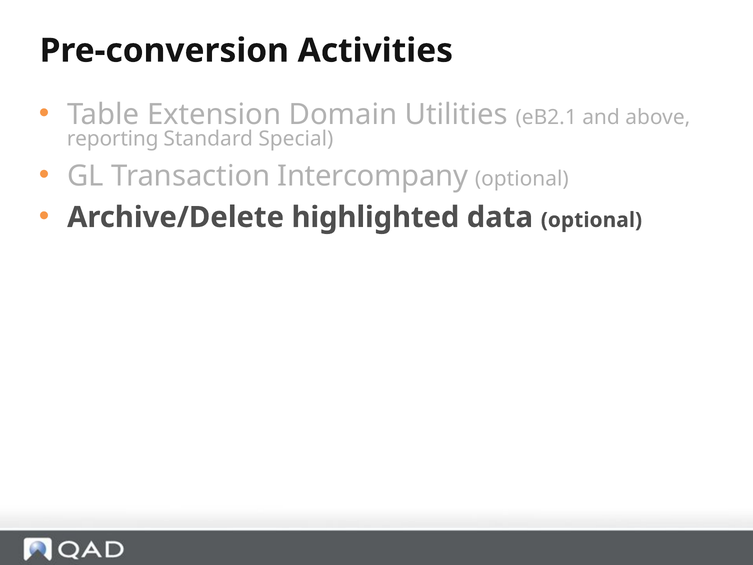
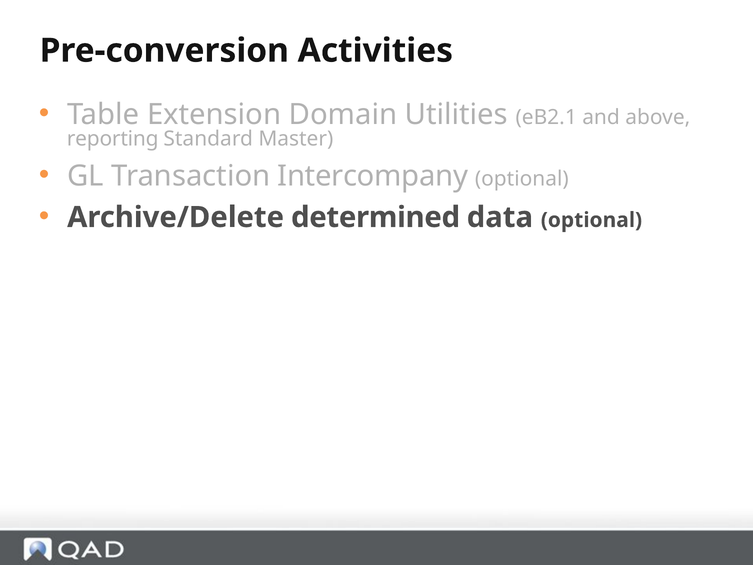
Special: Special -> Master (296, 139)
highlighted: highlighted -> determined (376, 217)
